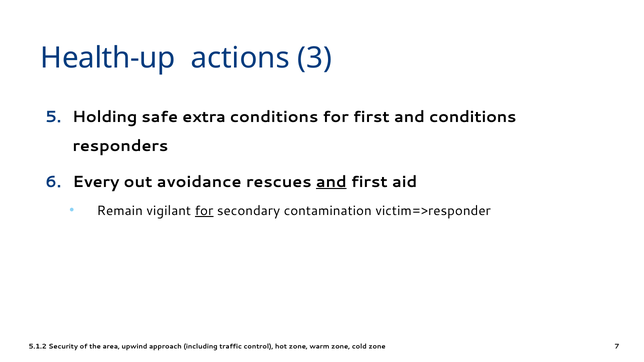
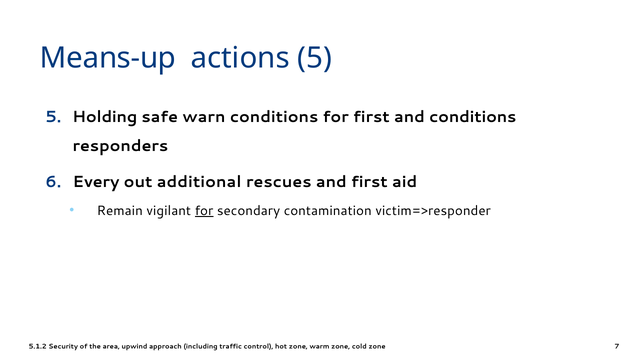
Health-up: Health-up -> Means-up (108, 58)
actions 3: 3 -> 5 (315, 58)
extra: extra -> warn (204, 117)
avoidance: avoidance -> additional (199, 182)
and underline: present -> none (331, 182)
